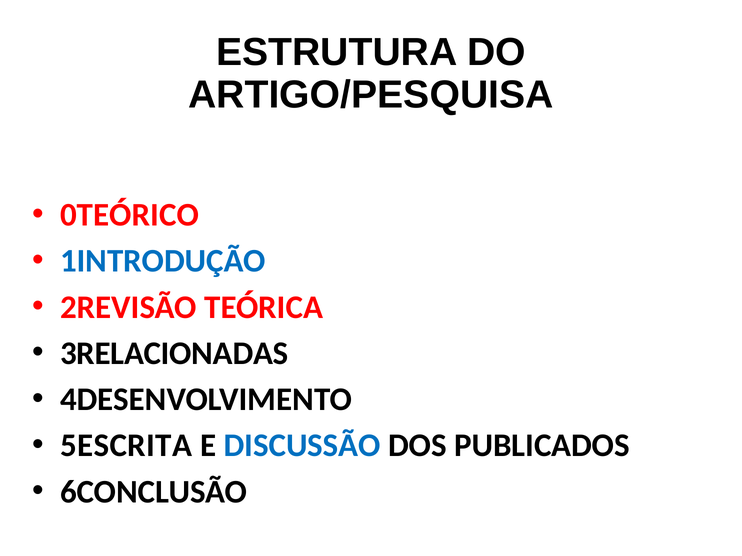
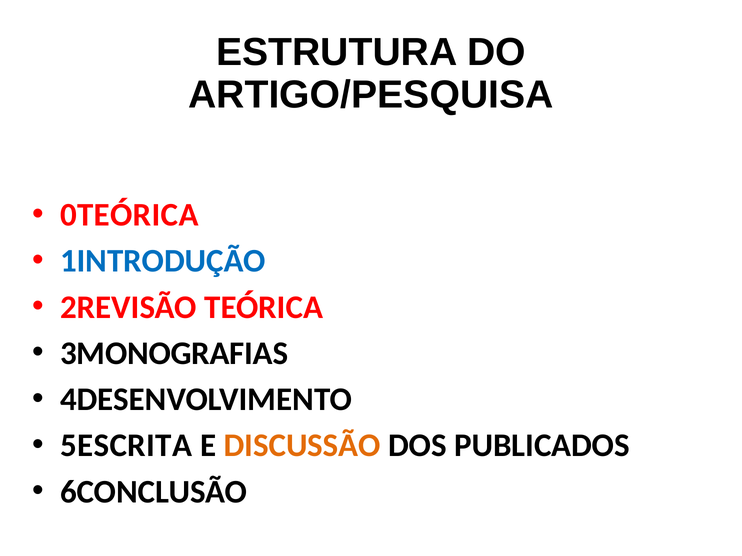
0TEÓRICO: 0TEÓRICO -> 0TEÓRICA (129, 215)
3RELACIONADAS: 3RELACIONADAS -> 3MONOGRAFIAS (174, 354)
DISCUSSÃO colour: blue -> orange (302, 446)
